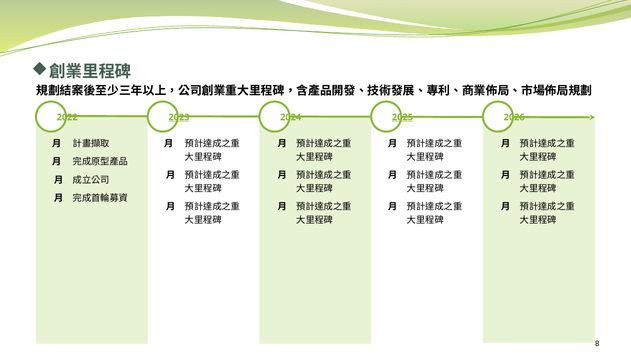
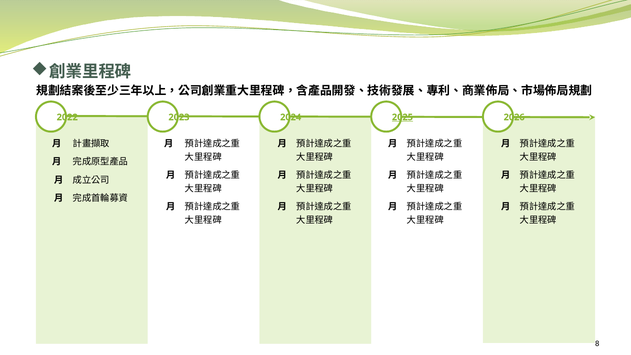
2023 underline: present -> none (179, 117)
